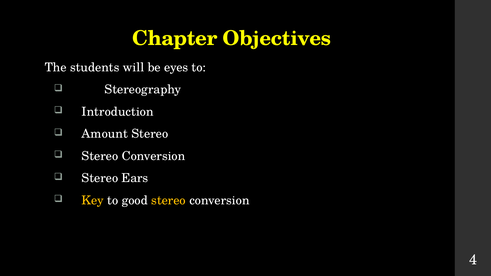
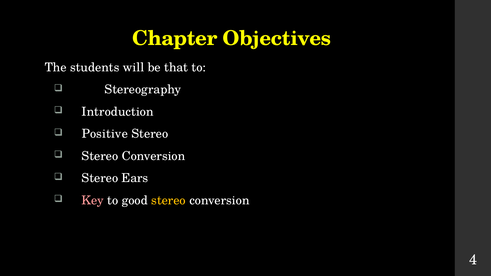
eyes: eyes -> that (176, 67)
Amount: Amount -> Positive (105, 134)
Key colour: yellow -> pink (93, 201)
